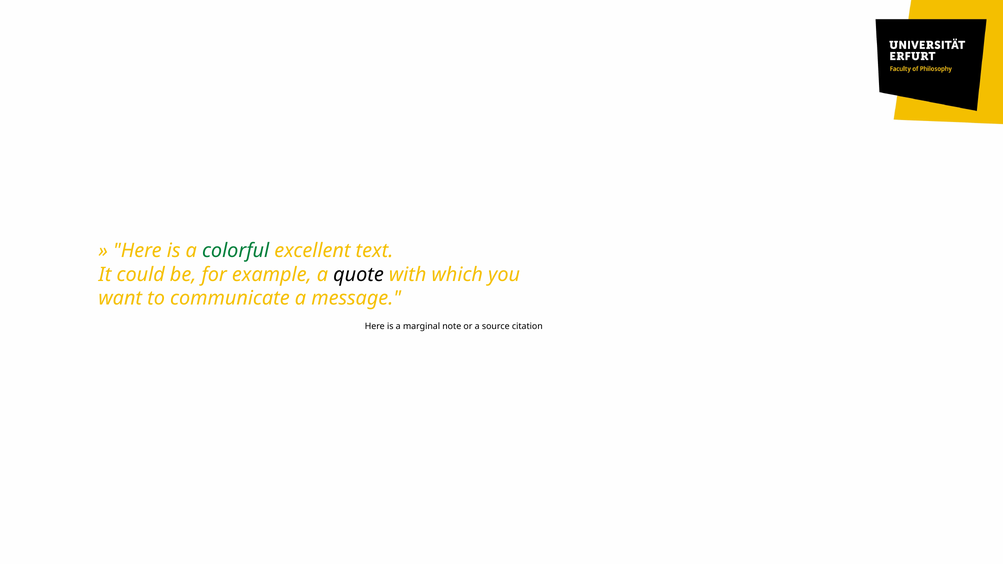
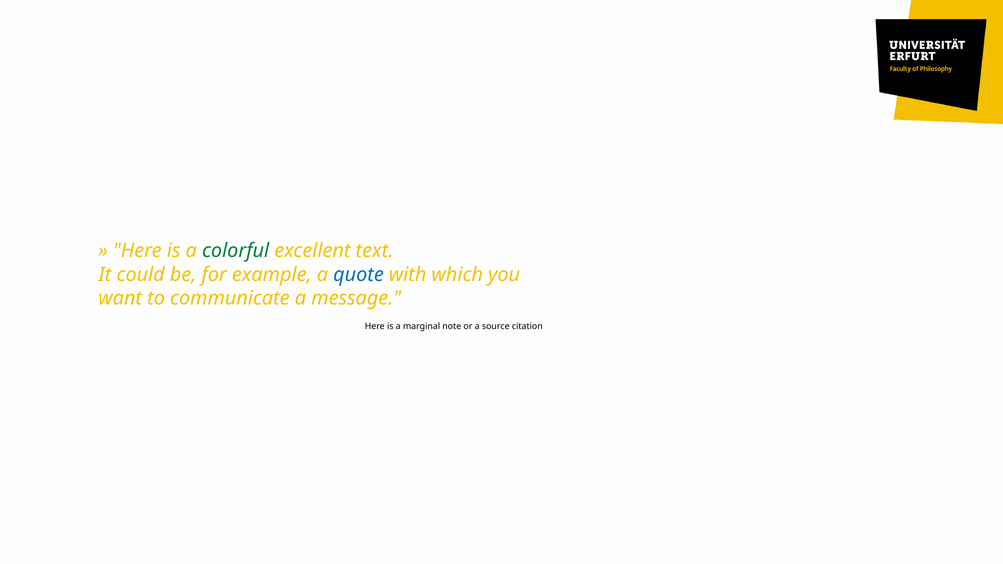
quote colour: black -> blue (359, 275)
